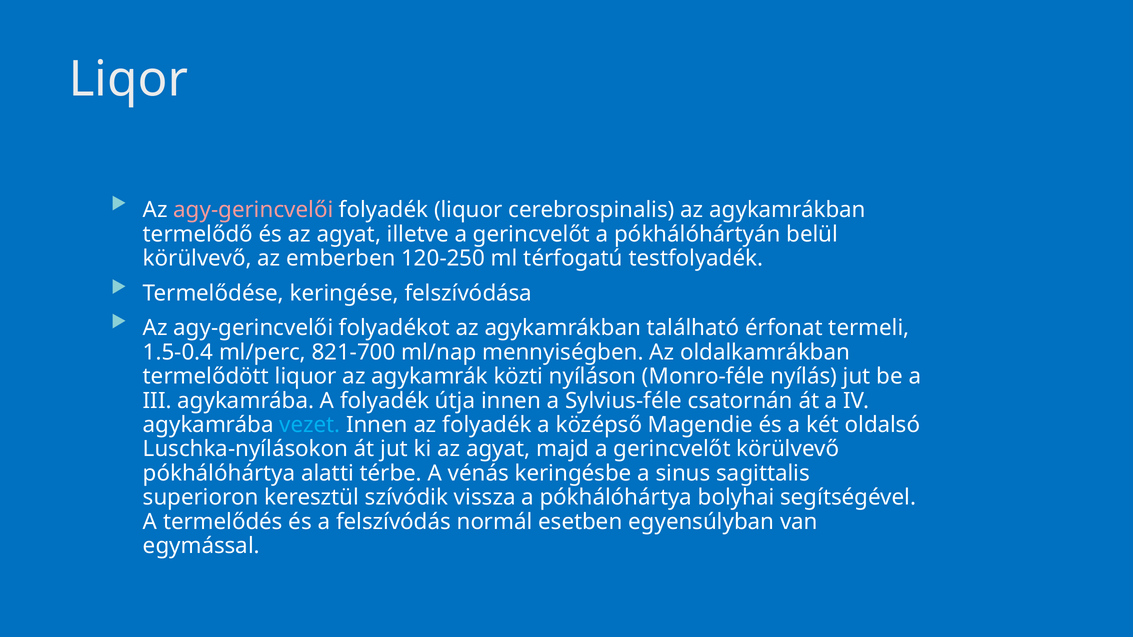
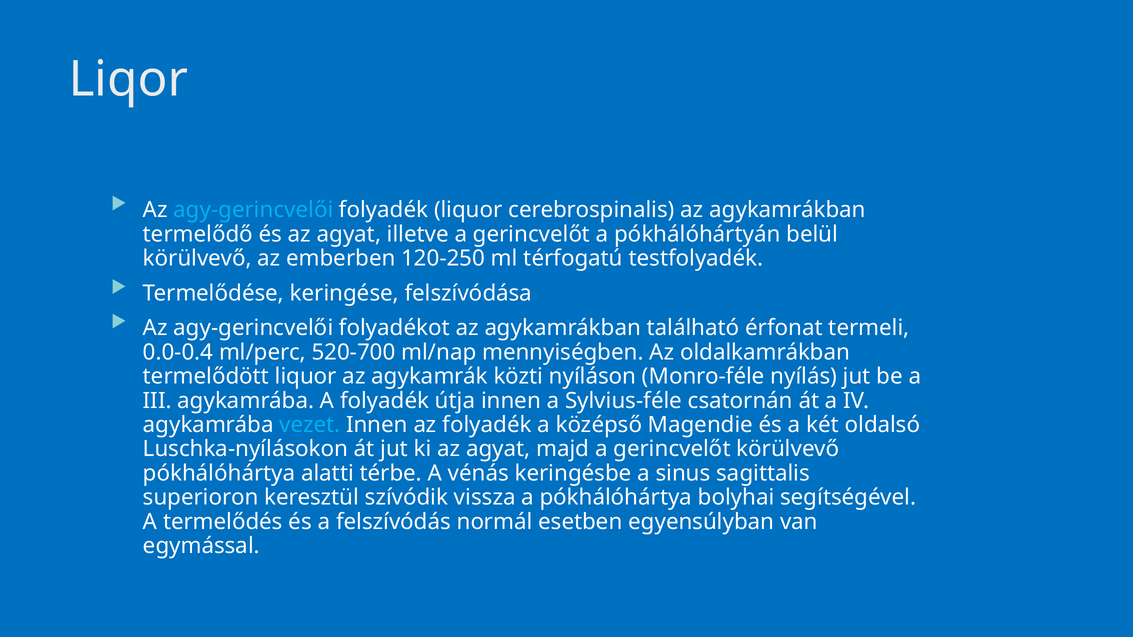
agy-gerincvelői colour: pink -> light blue (253, 210)
1.5-0.4: 1.5-0.4 -> 0.0-0.4 (178, 352)
821-700: 821-700 -> 520-700 (354, 352)
